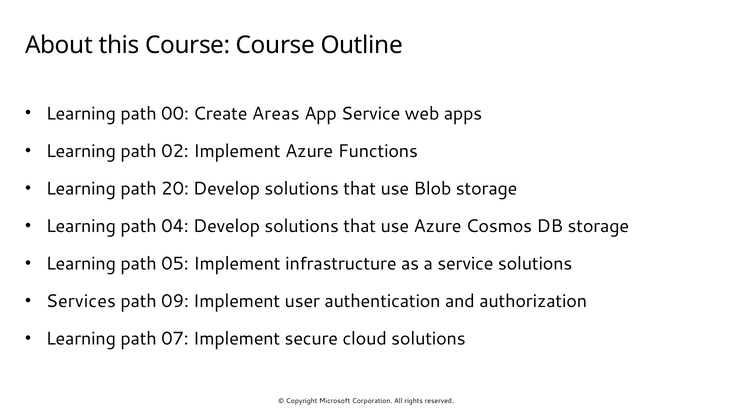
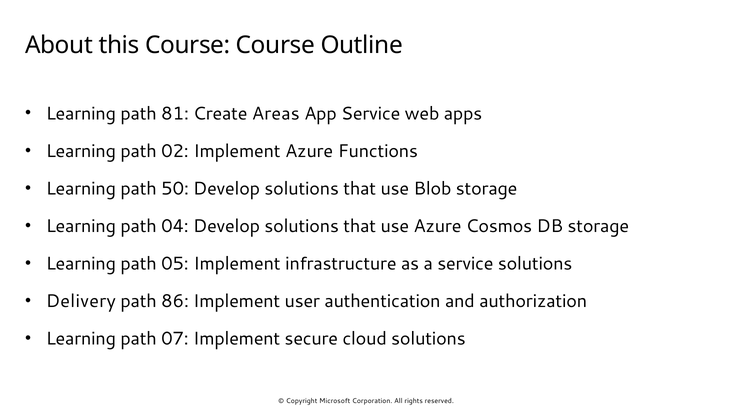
00: 00 -> 81 (175, 113)
20: 20 -> 50 (175, 189)
Services: Services -> Delivery (81, 301)
09: 09 -> 86 (175, 301)
